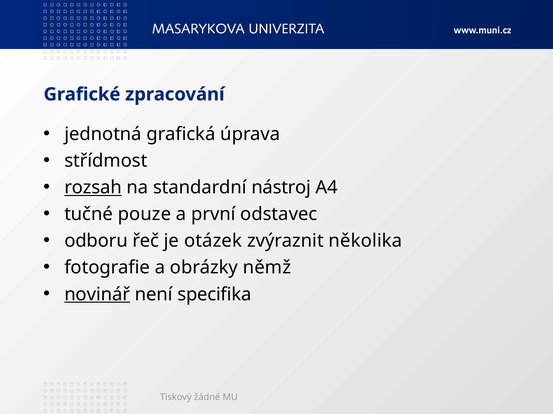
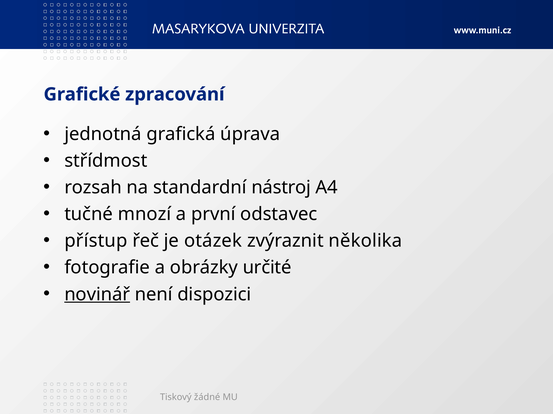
rozsah underline: present -> none (93, 188)
pouze: pouze -> mnozí (144, 215)
odboru: odboru -> přístup (96, 241)
němž: němž -> určité (267, 268)
specifika: specifika -> dispozici (214, 295)
